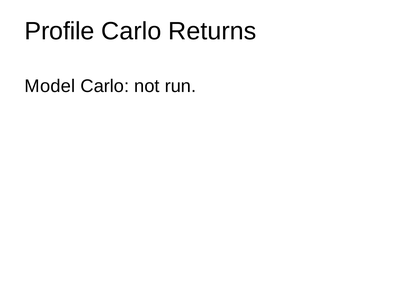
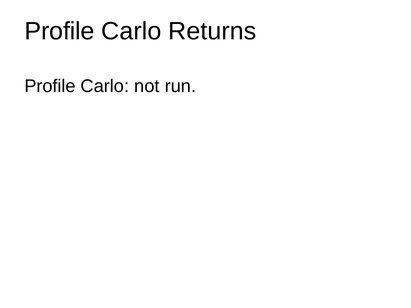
Model: Model -> Profile (50, 86)
